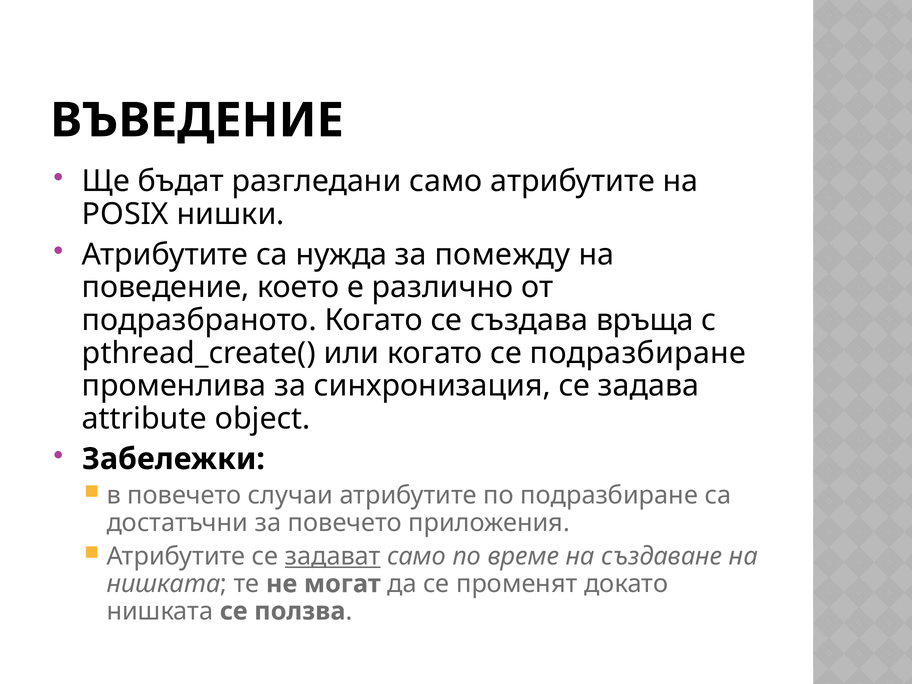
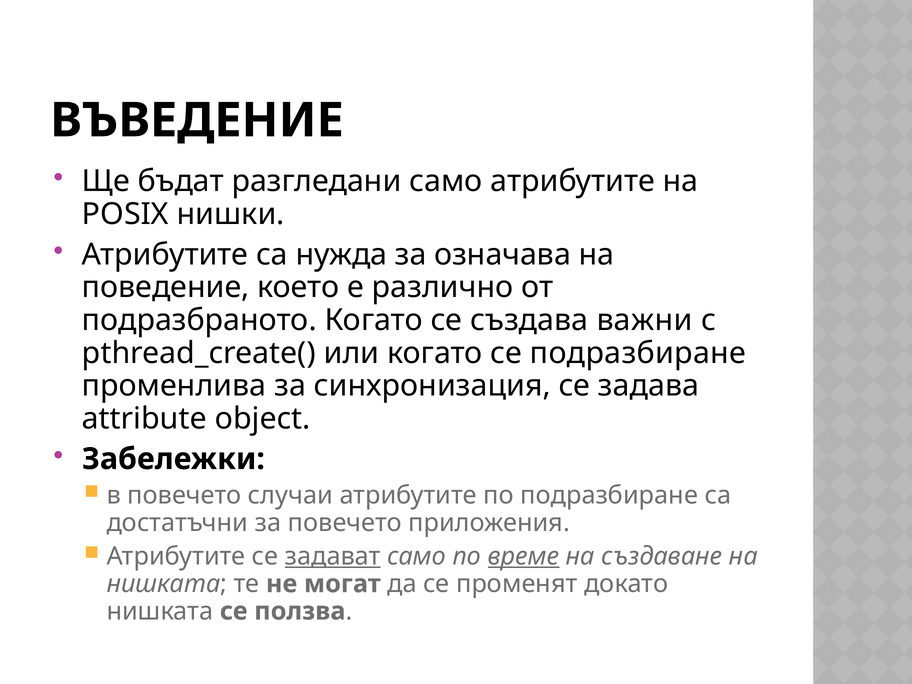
помежду: помежду -> означава (503, 255)
връща: връща -> важни (644, 320)
време underline: none -> present (524, 556)
